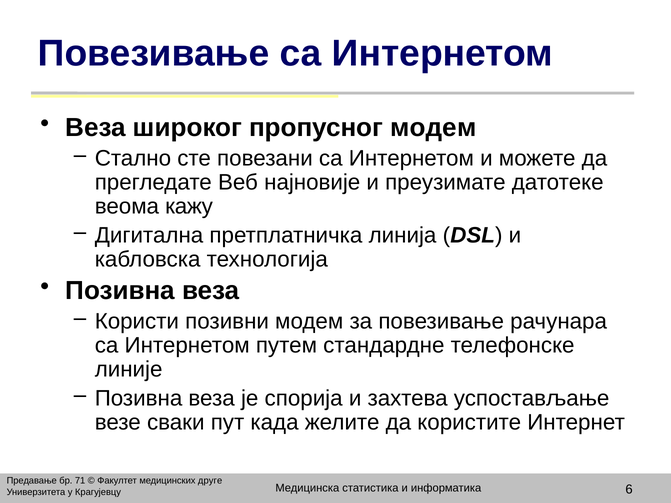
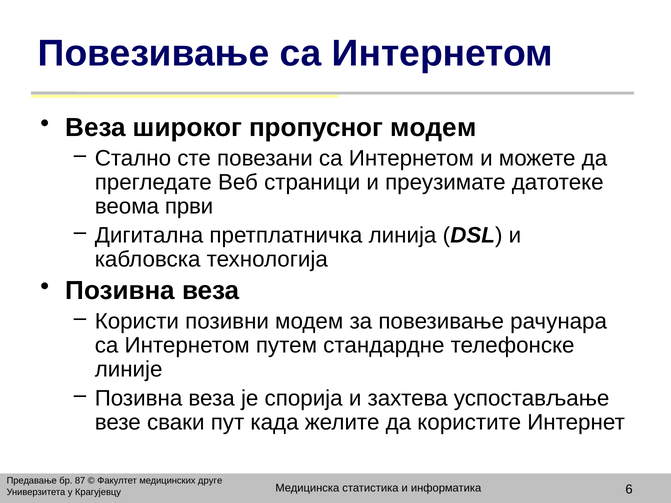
најновије: најновије -> страници (312, 183)
кажу: кажу -> први (189, 207)
71: 71 -> 87 (80, 481)
